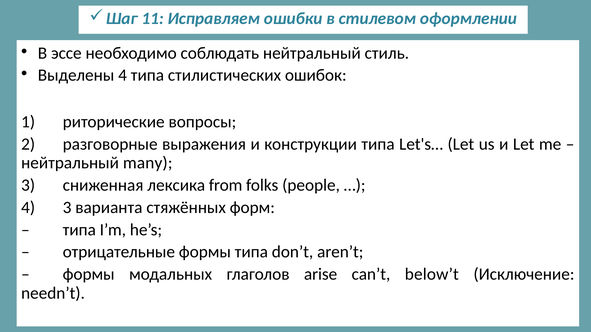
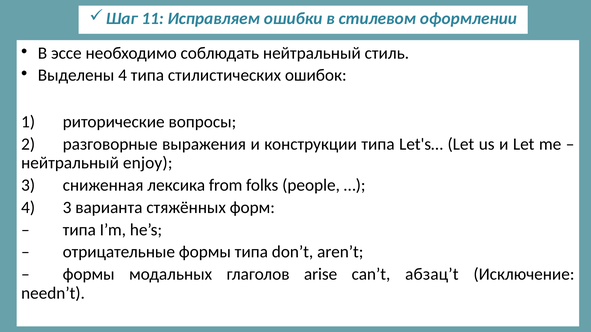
many: many -> enjoy (148, 163)
below’t: below’t -> абзац’t (432, 275)
